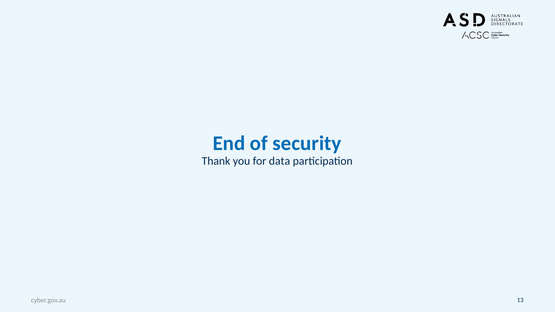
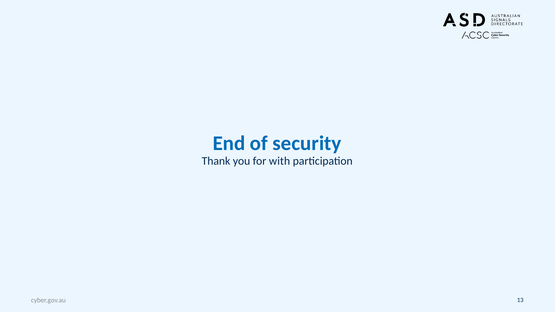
data: data -> with (279, 161)
